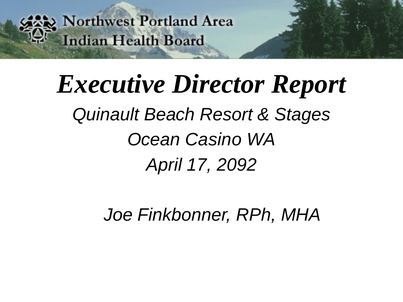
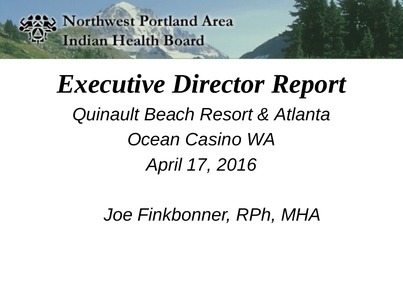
Stages: Stages -> Atlanta (302, 115)
2092: 2092 -> 2016 (237, 165)
